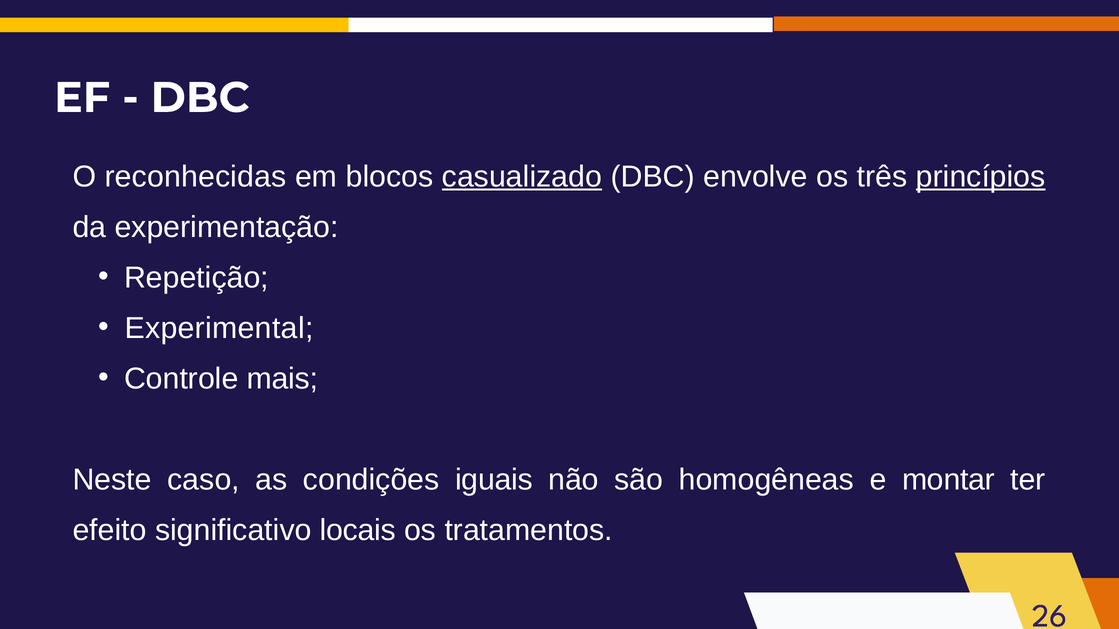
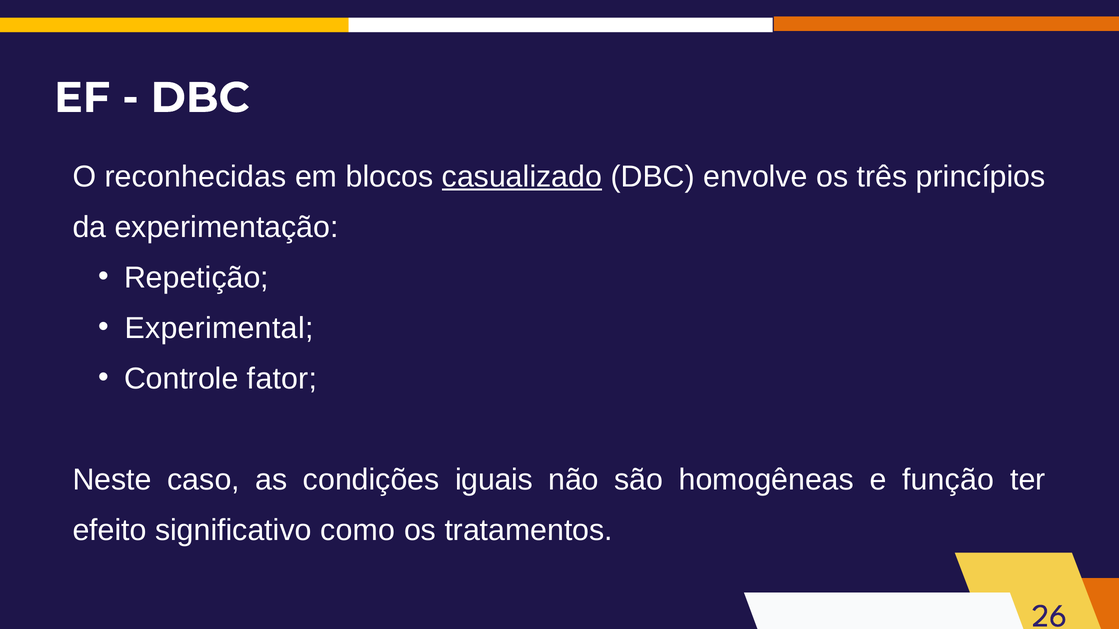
princípios underline: present -> none (981, 177)
mais: mais -> fator (282, 379)
montar: montar -> função (948, 480)
locais: locais -> como (358, 530)
